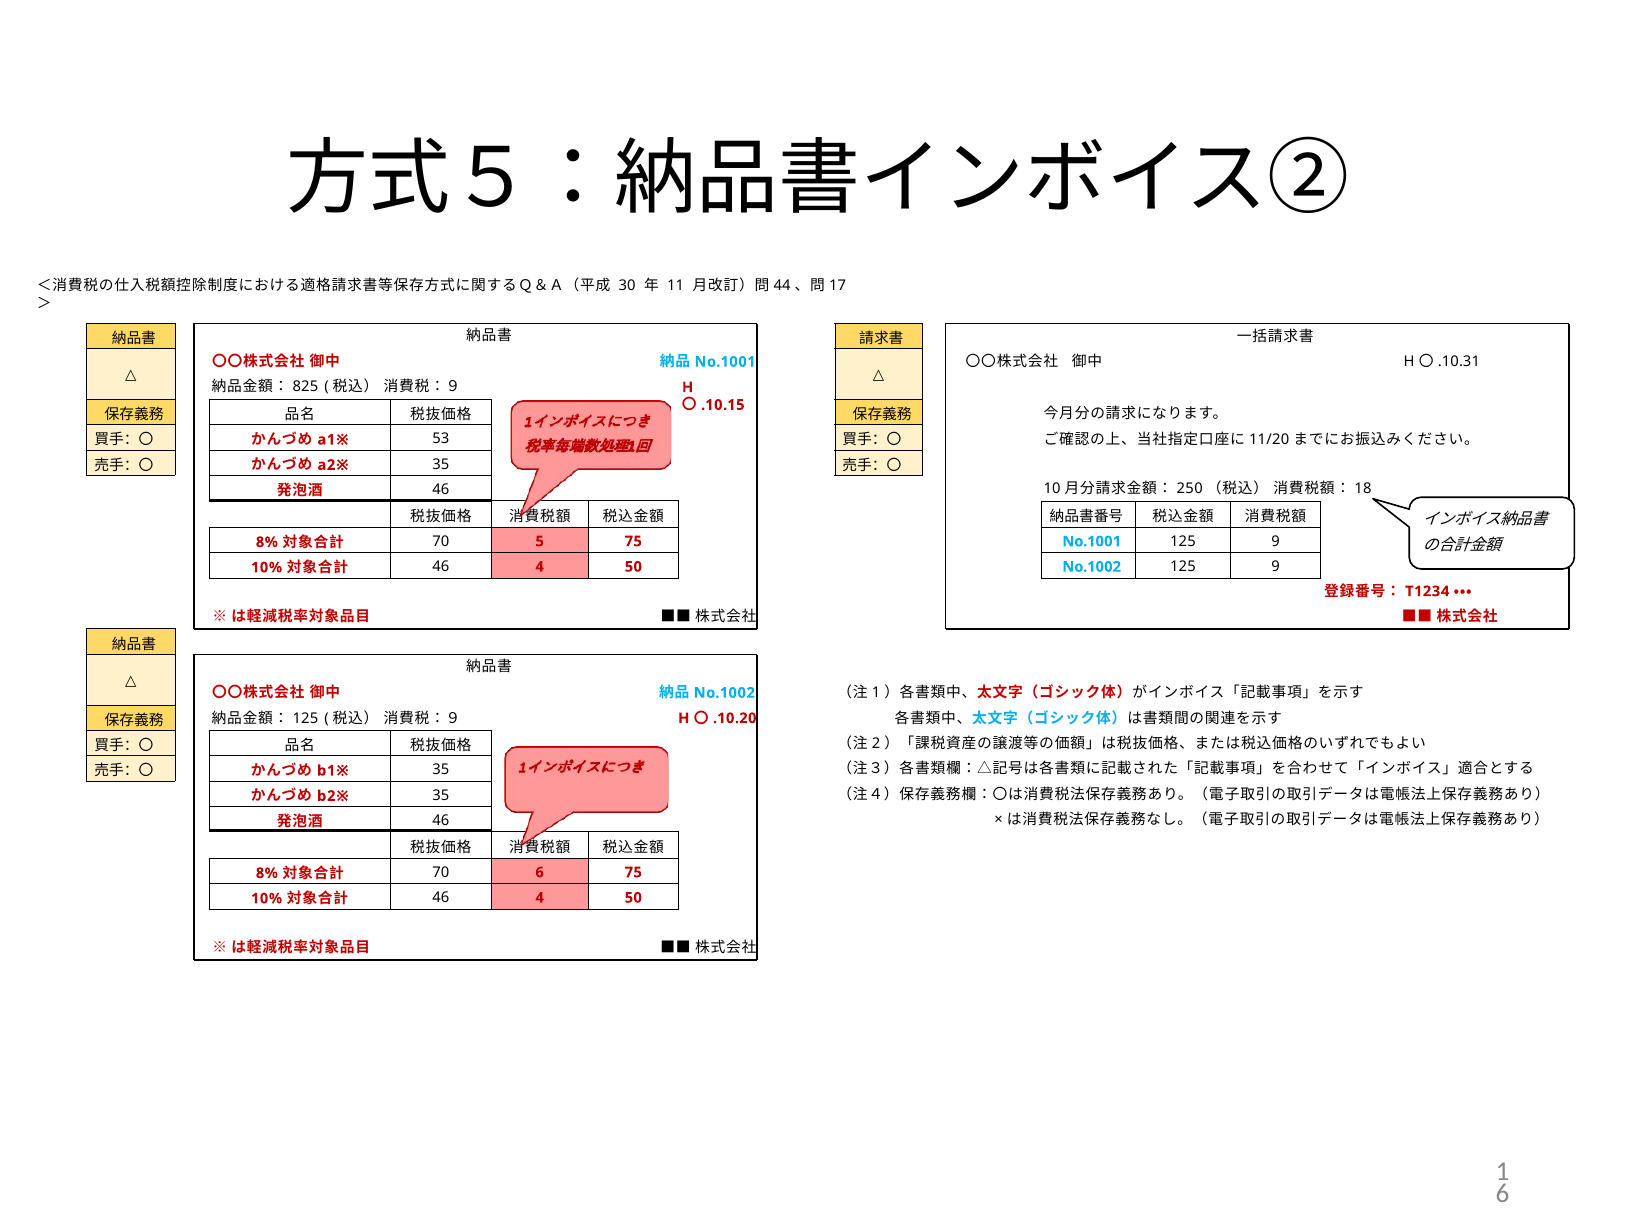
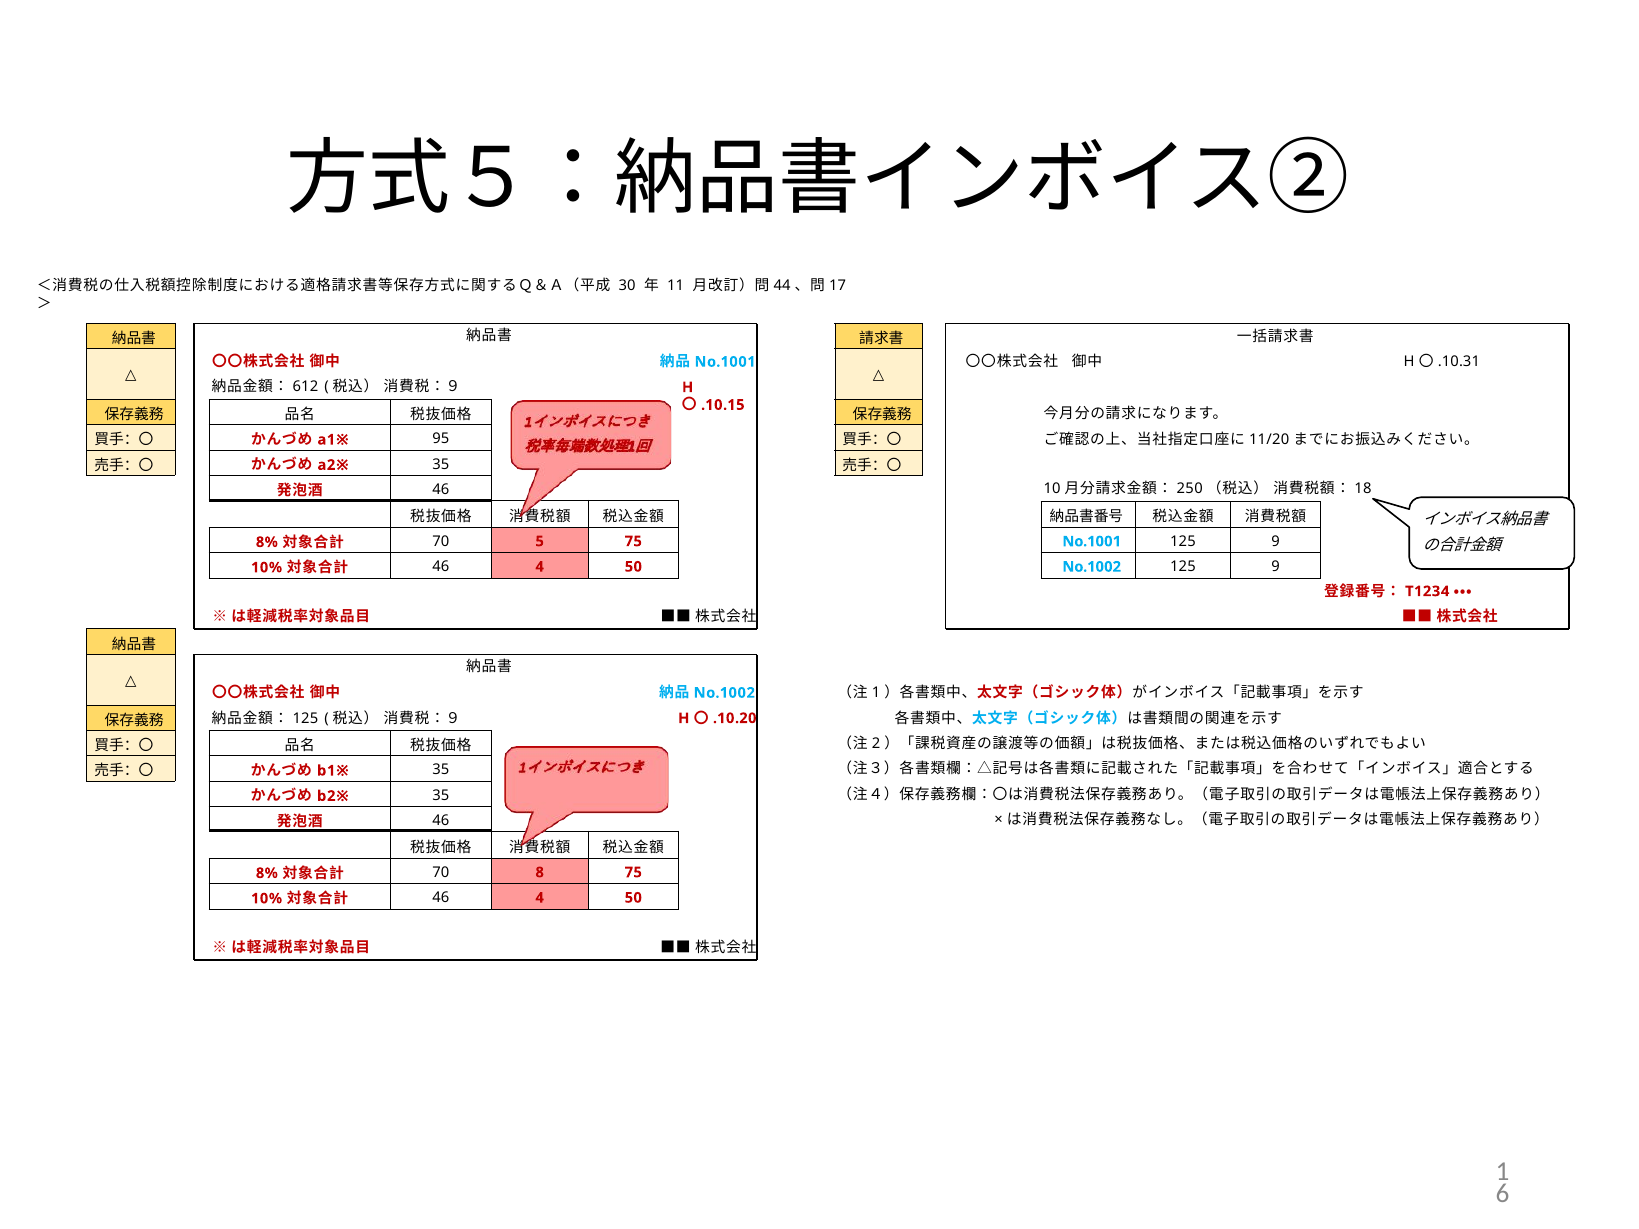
825: 825 -> 612 (305, 387)
53: 53 -> 95 (441, 439)
70 6: 6 -> 8 (540, 873)
